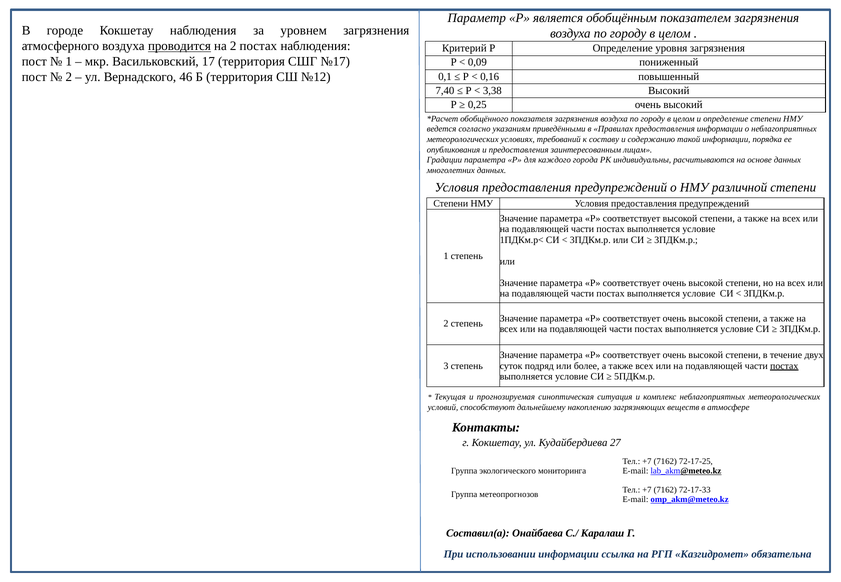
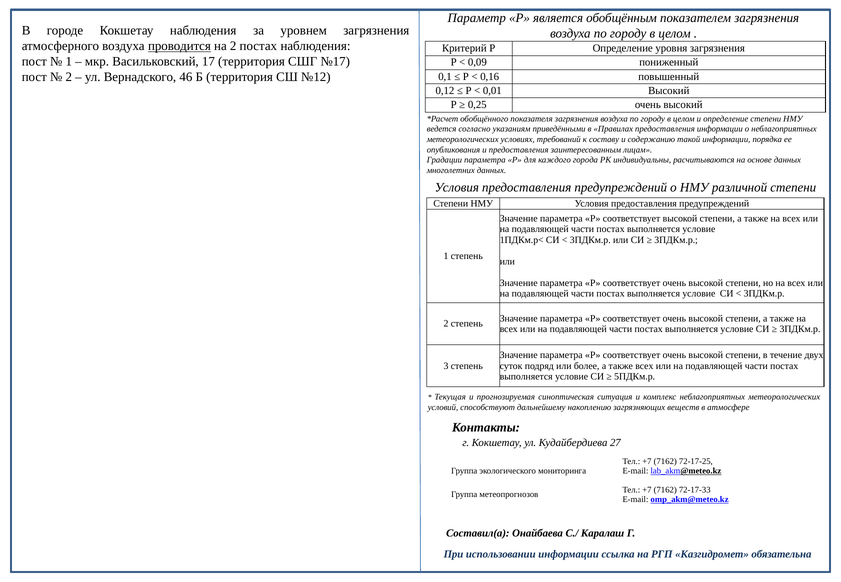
7,40: 7,40 -> 0,12 (445, 91)
3,38: 3,38 -> 0,01 (492, 91)
постах underline: present -> none (784, 366)
